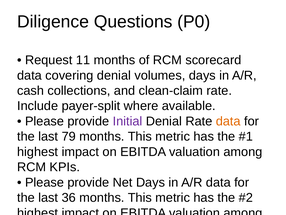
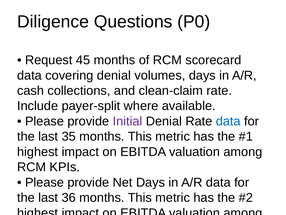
11: 11 -> 45 (83, 60)
data colour: orange -> blue (228, 121)
79: 79 -> 35 (69, 136)
